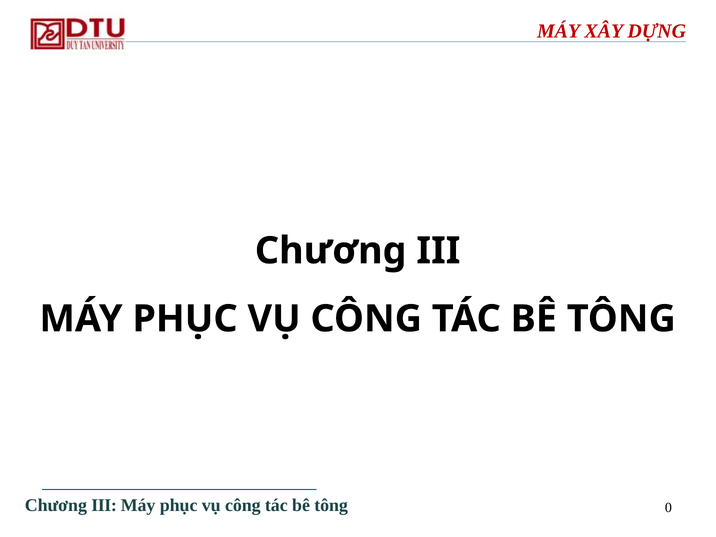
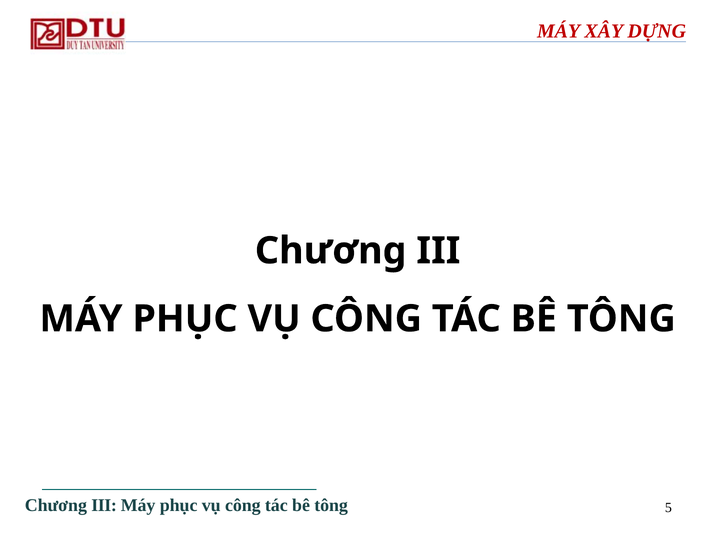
0: 0 -> 5 (668, 508)
